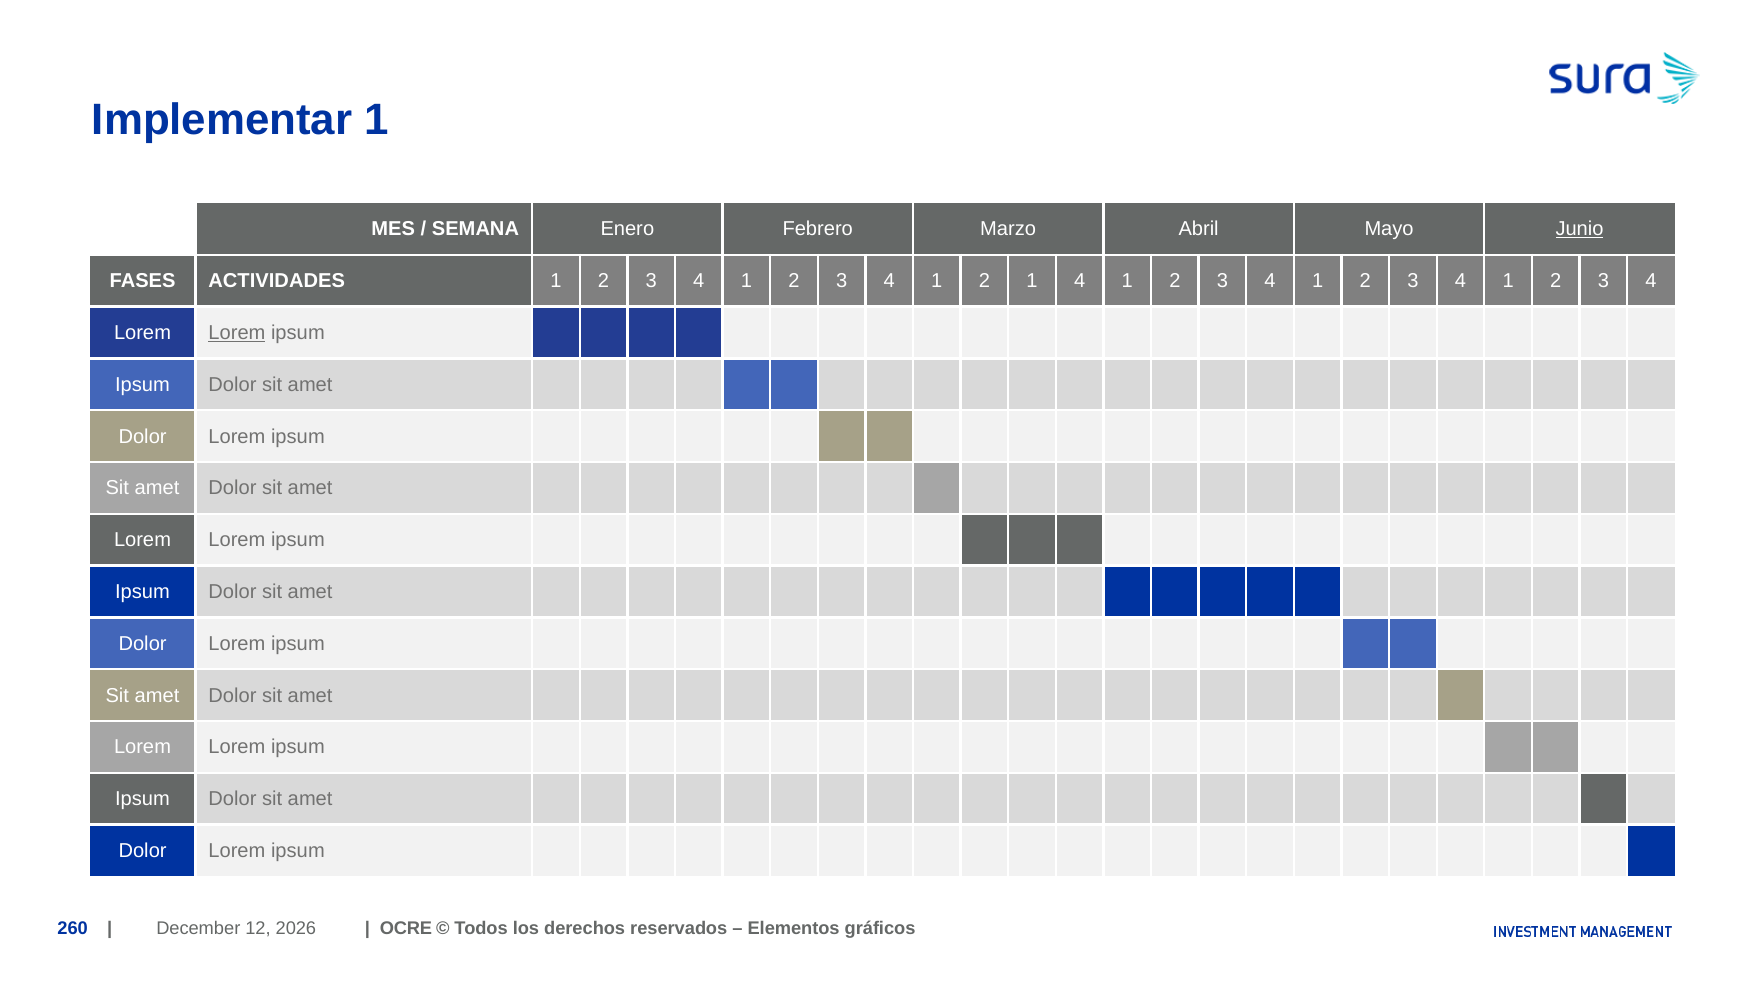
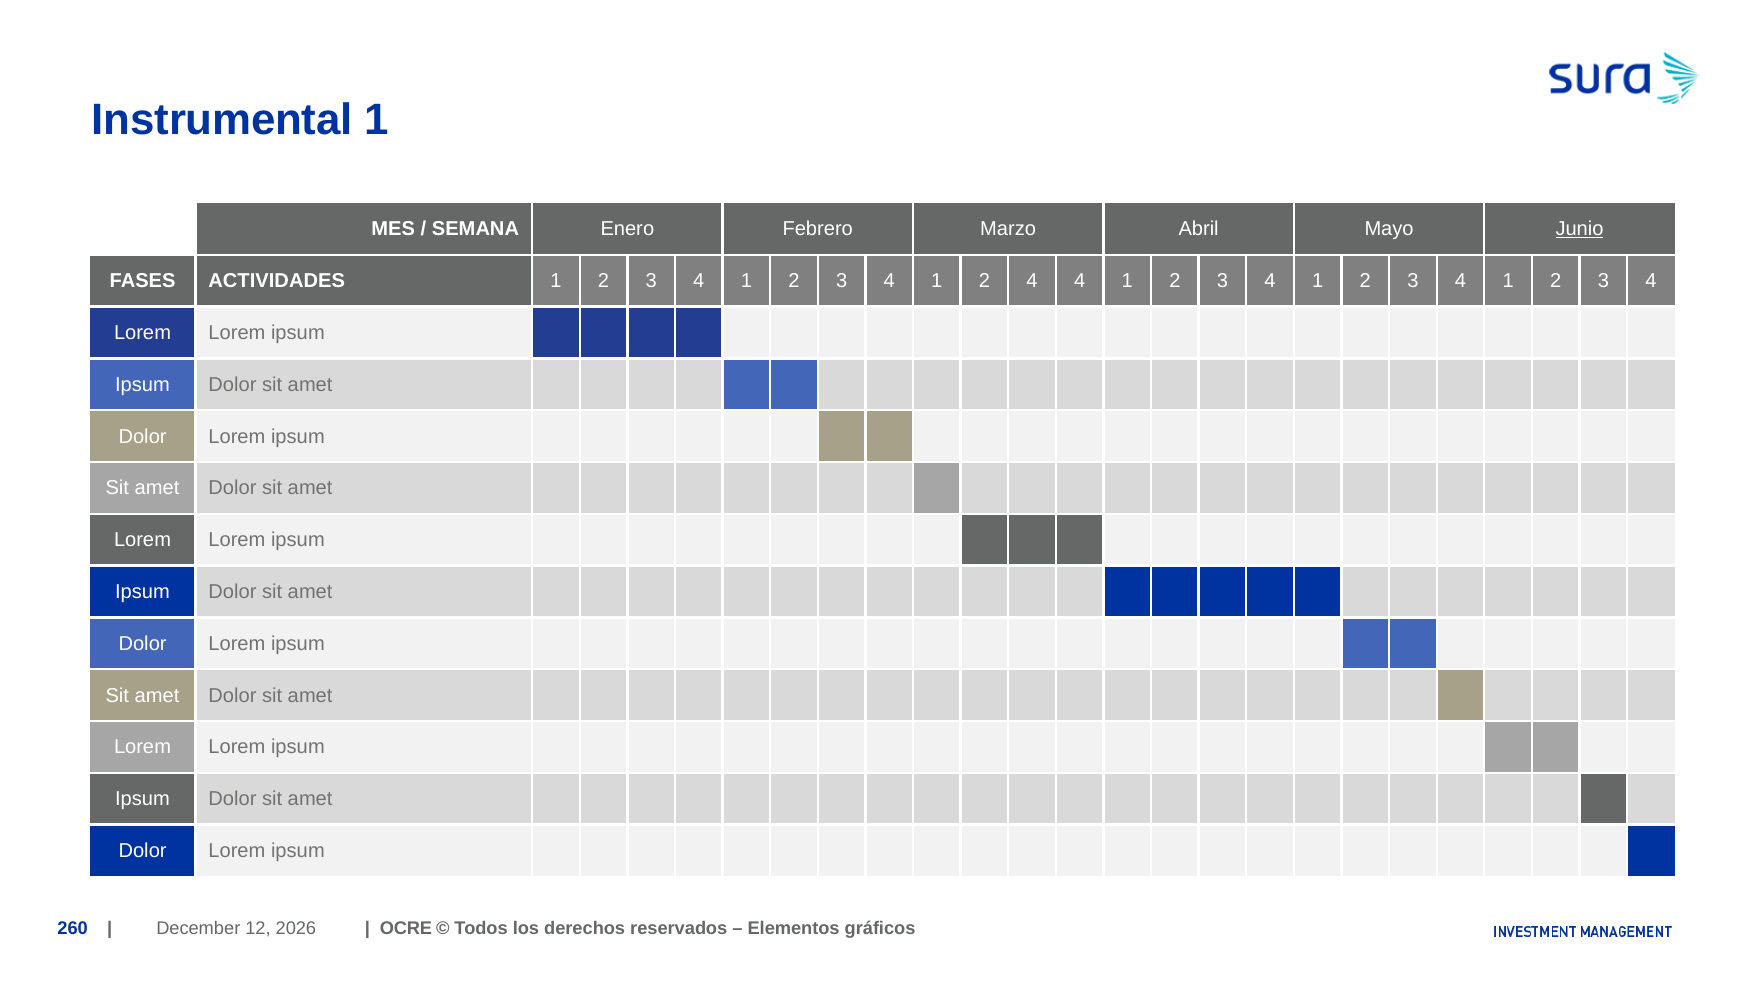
Implementar: Implementar -> Instrumental (222, 120)
2 1: 1 -> 4 (1032, 281)
Lorem underline: present -> none (237, 333)
